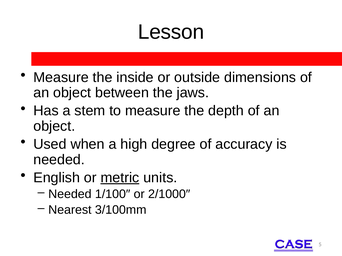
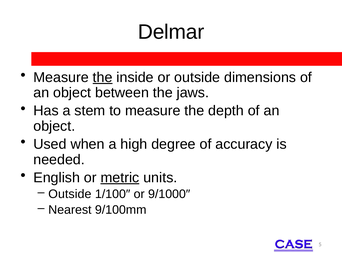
Lesson: Lesson -> Delmar (171, 32)
the underline: none -> present (103, 77)
Needed: Needed -> Outside (70, 195)
2/1000″: 2/1000″ -> 9/1000″ (169, 195)
3/100mm: 3/100mm -> 9/100mm (121, 210)
